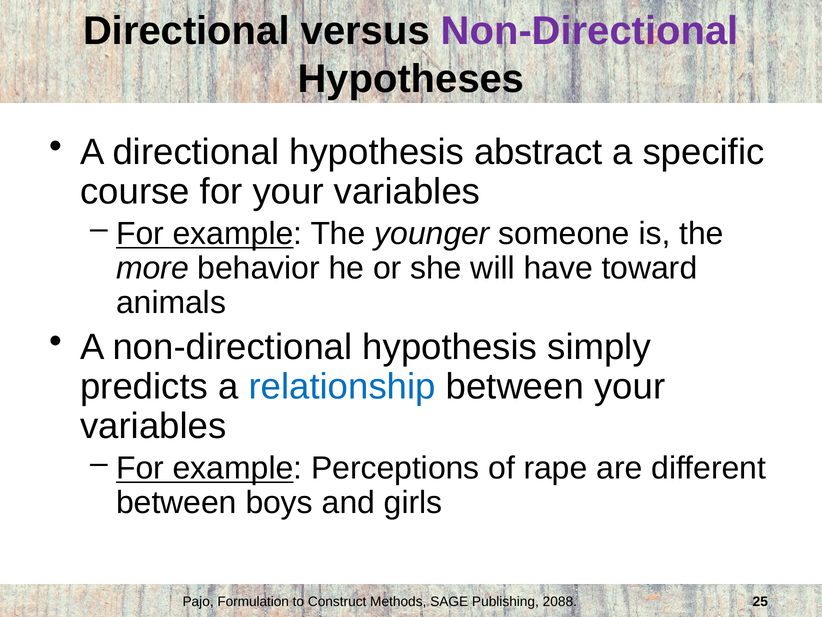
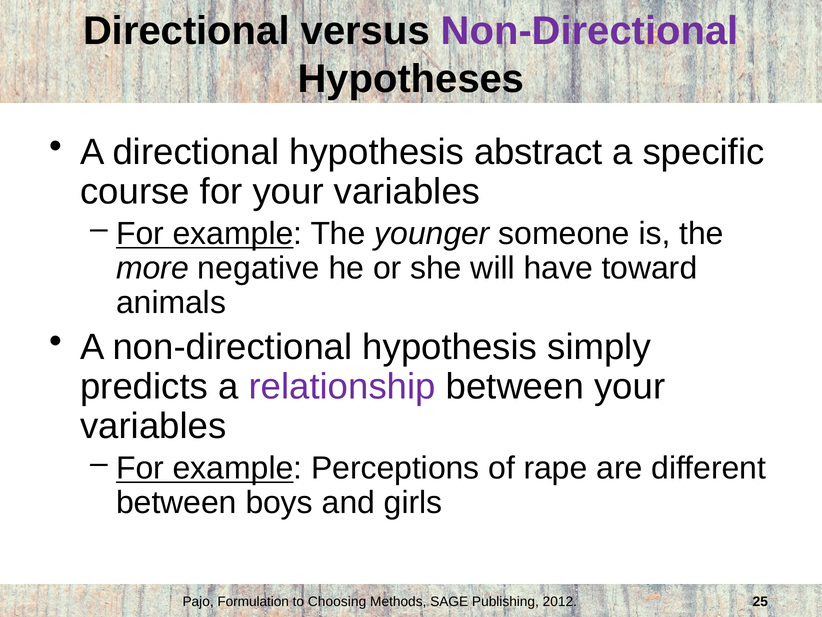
behavior: behavior -> negative (259, 268)
relationship colour: blue -> purple (342, 386)
Construct: Construct -> Choosing (337, 601)
2088: 2088 -> 2012 (560, 601)
